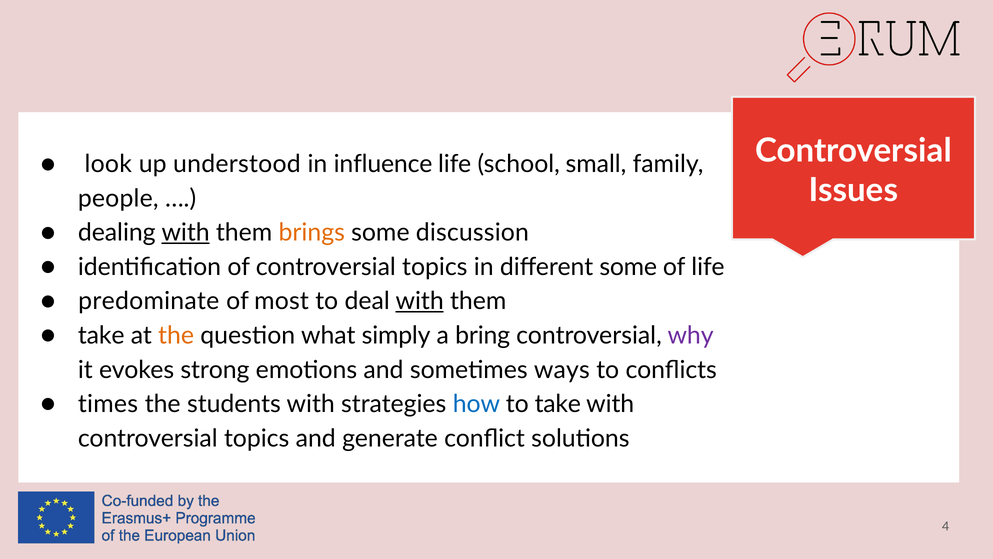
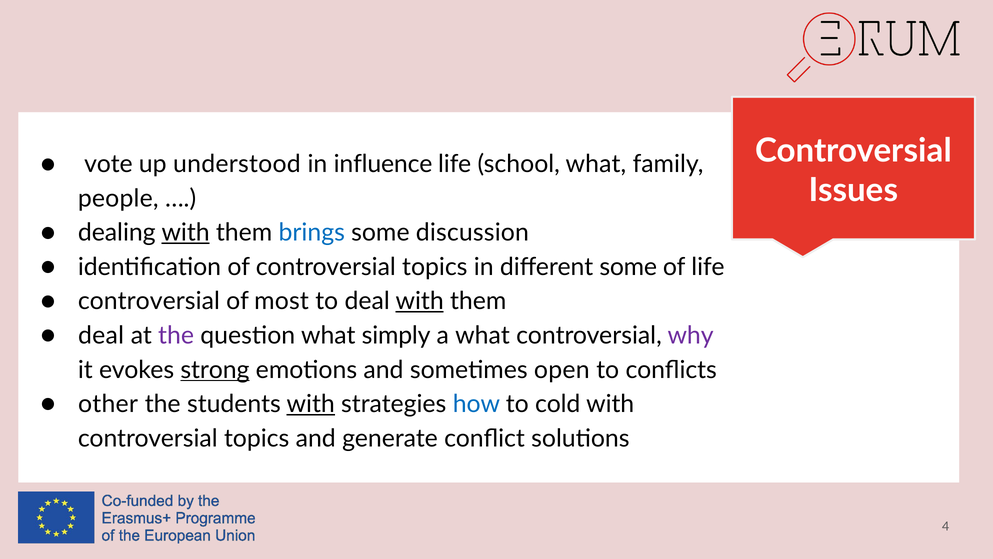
look: look -> vote (108, 164)
school small: small -> what (596, 164)
brings colour: orange -> blue (312, 233)
predominate: predominate -> controversial (149, 301)
take: take -> deal (101, 335)
the colour: orange -> purple (176, 335)
a bring: bring -> what (483, 335)
strong underline: none -> present (215, 370)
ways: ways -> open (562, 370)
times: times -> other (108, 404)
with underline: none -> present (311, 404)
to take: take -> cold (558, 404)
